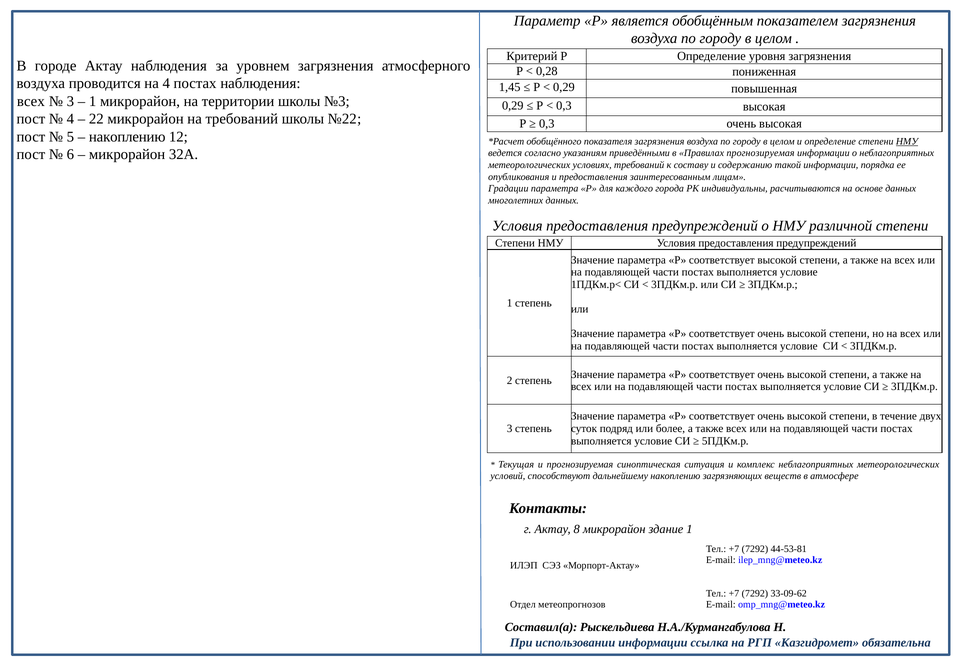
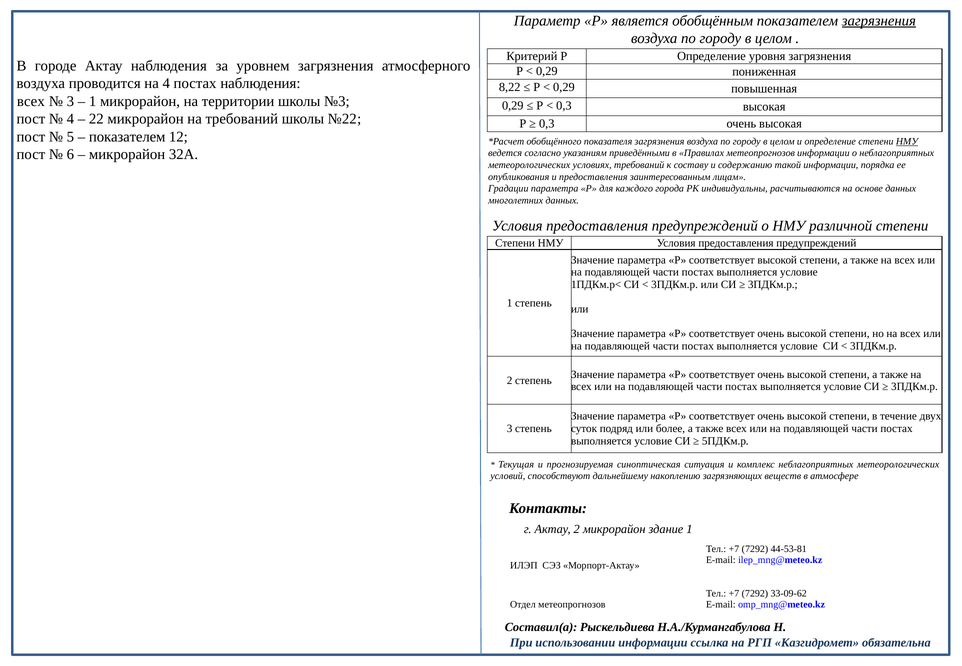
загрязнения underline: none -> present (879, 21)
0,28: 0,28 -> 0,29 (547, 71)
1,45: 1,45 -> 8,22 (510, 87)
накоплению: накоплению -> показателем (127, 137)
Правилах прогнозируемая: прогнозируемая -> метеопрогнозов (761, 153)
Актау 8: 8 -> 2 (577, 529)
